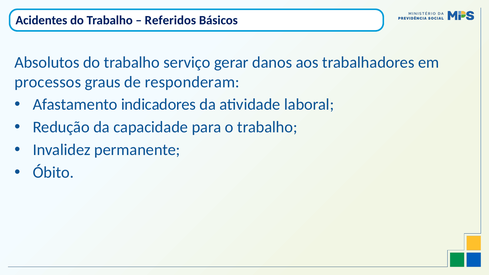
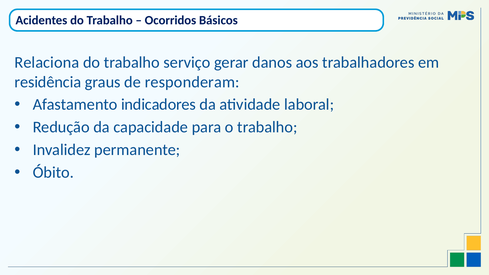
Referidos: Referidos -> Ocorridos (170, 20)
Absolutos: Absolutos -> Relaciona (47, 62)
processos: processos -> residência (48, 82)
